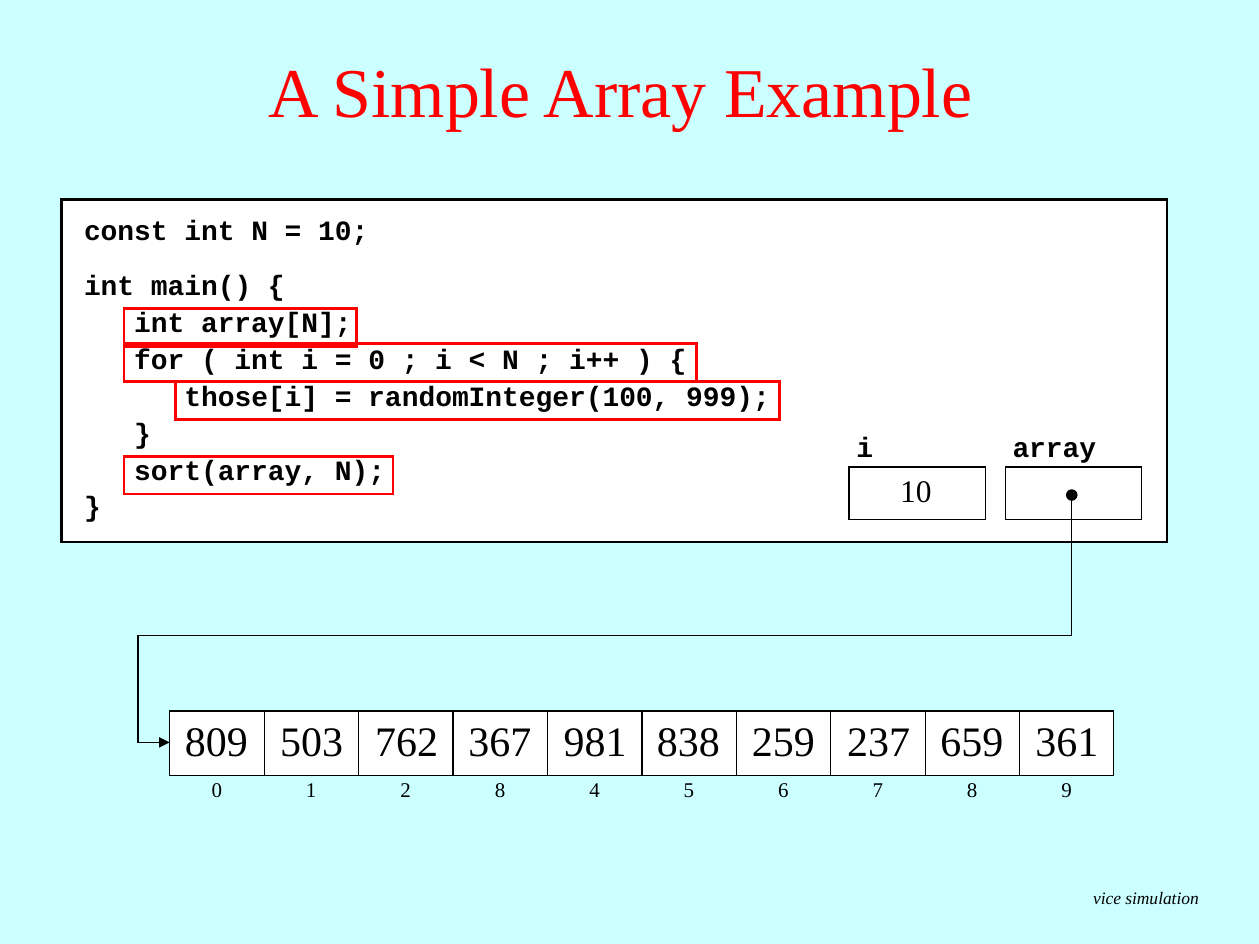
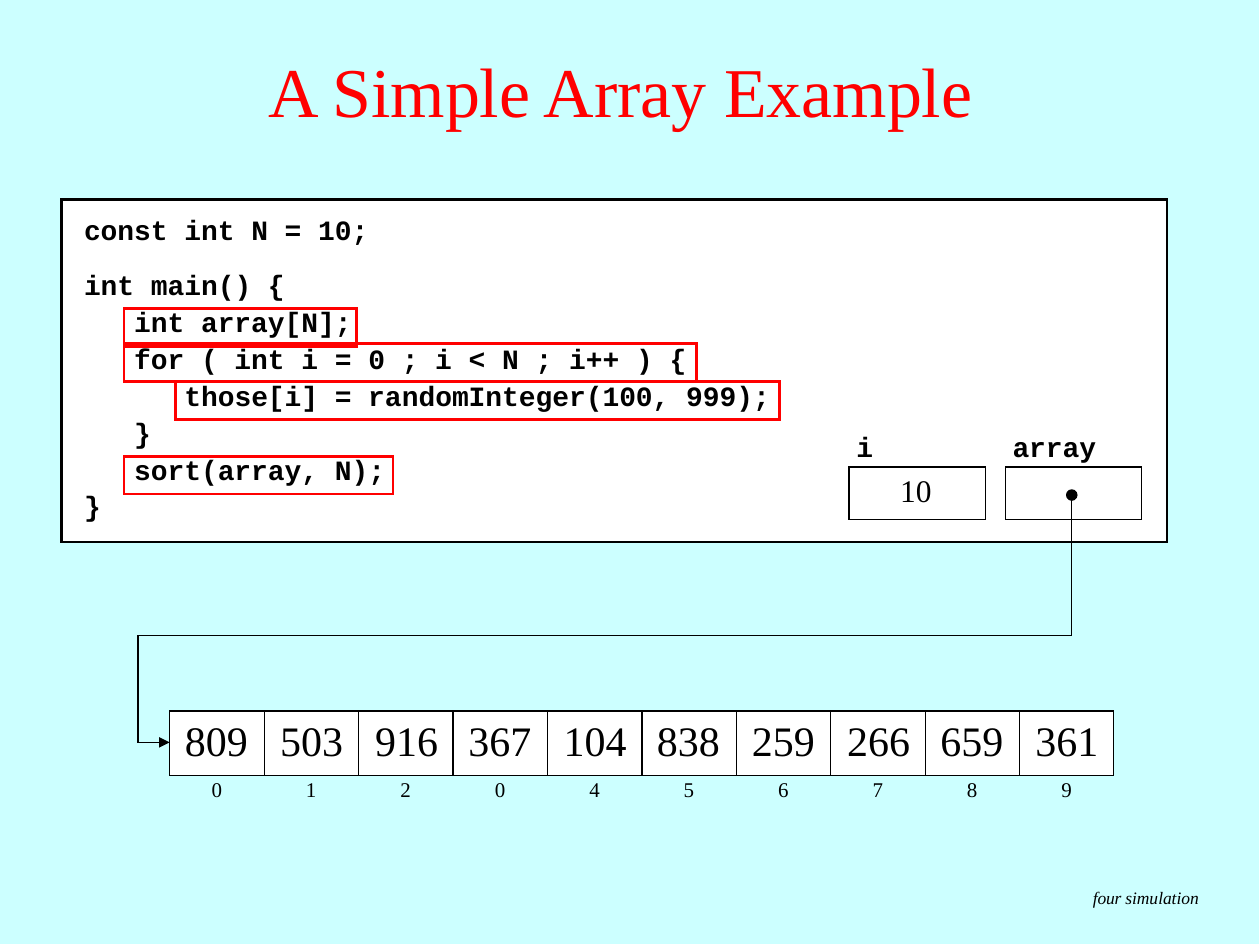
762: 762 -> 916 (407, 742)
981: 981 -> 104 (595, 742)
237: 237 -> 266 (879, 742)
2 8: 8 -> 0 (500, 791)
vice: vice -> four (1107, 899)
